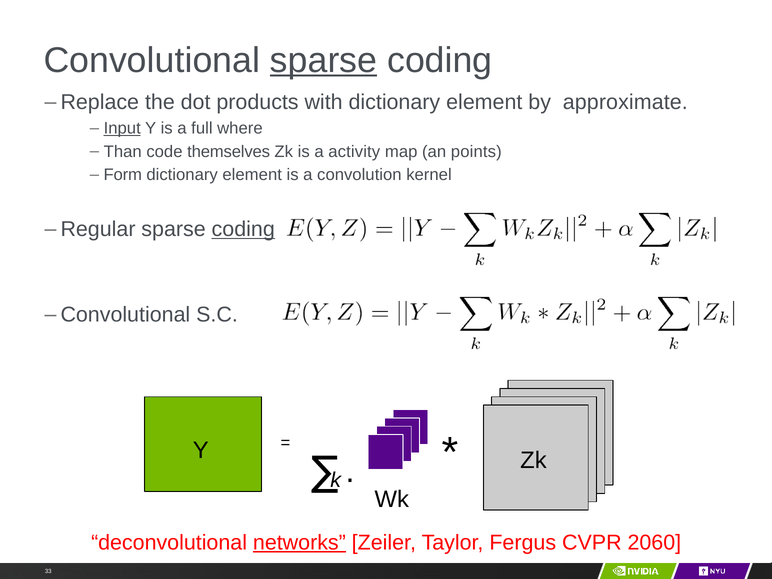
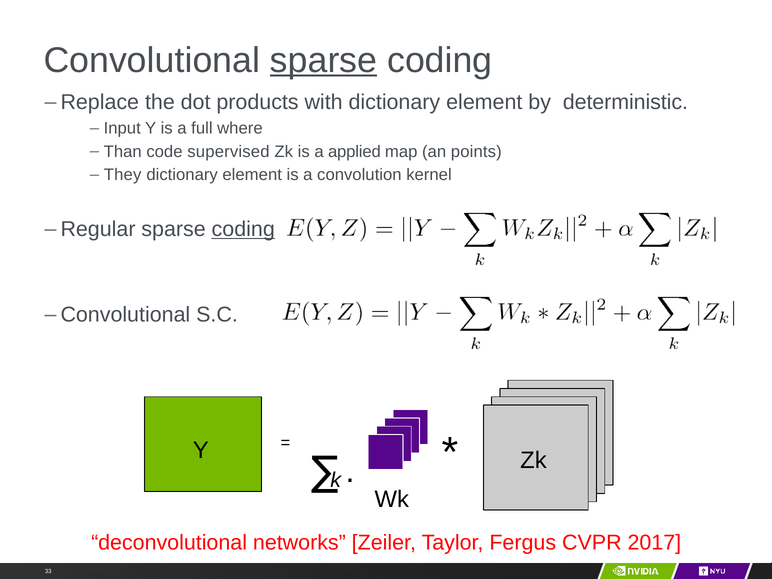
approximate: approximate -> deterministic (625, 102)
Input underline: present -> none (122, 128)
themselves: themselves -> supervised (228, 152)
activity: activity -> applied (354, 152)
Form: Form -> They (123, 175)
networks underline: present -> none (299, 542)
2060: 2060 -> 2017 (654, 542)
